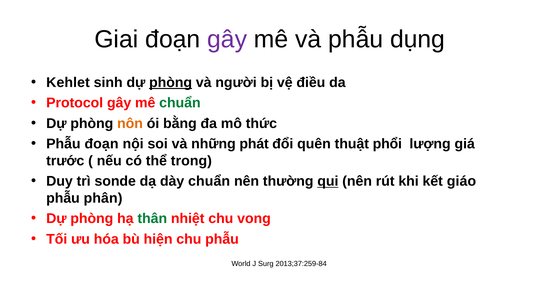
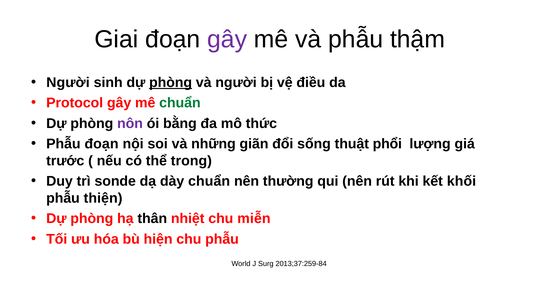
dụng: dụng -> thậm (418, 39)
Kehlet: Kehlet -> Người (68, 82)
nôn colour: orange -> purple (130, 123)
phát: phát -> giãn (254, 144)
quên: quên -> sống (314, 144)
qui underline: present -> none (328, 181)
giáo: giáo -> khối (461, 181)
phân: phân -> thiện (103, 198)
thân colour: green -> black (152, 218)
vong: vong -> miễn (254, 218)
